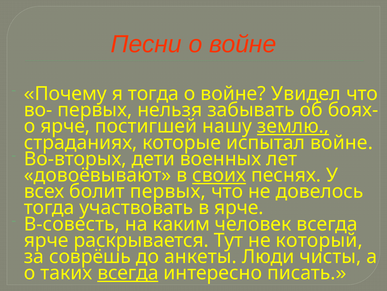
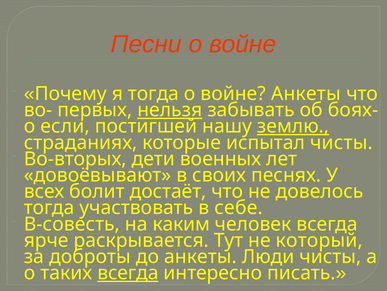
войне Увидел: Увидел -> Анкеты (306, 93)
нельзя underline: none -> present (170, 110)
о ярче: ярче -> если (65, 126)
испытал войне: войне -> чисты (342, 142)
своих underline: present -> none (219, 175)
болит первых: первых -> достаёт (168, 191)
в ярче: ярче -> себе (239, 207)
соврёшь: соврёшь -> доброты (90, 256)
